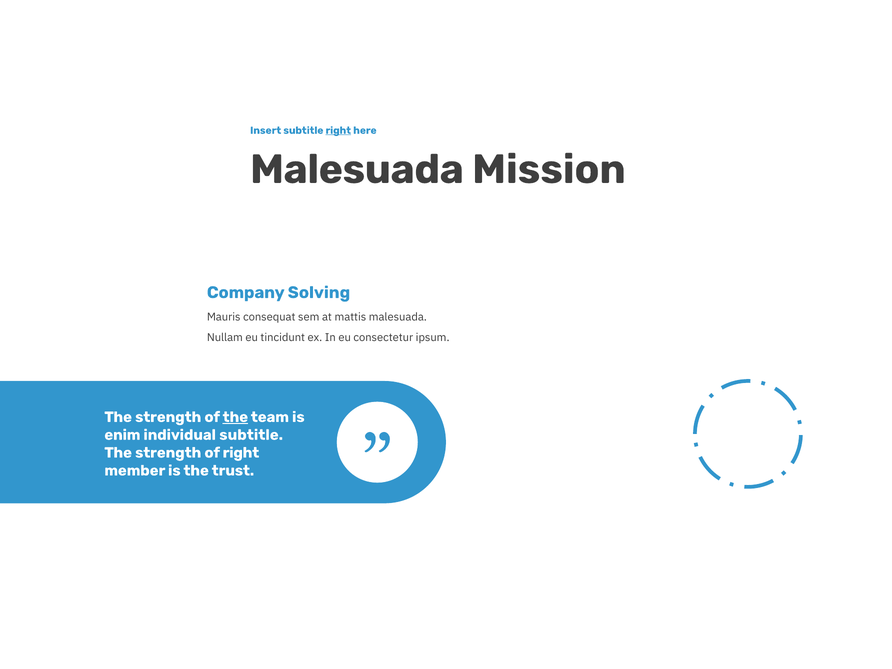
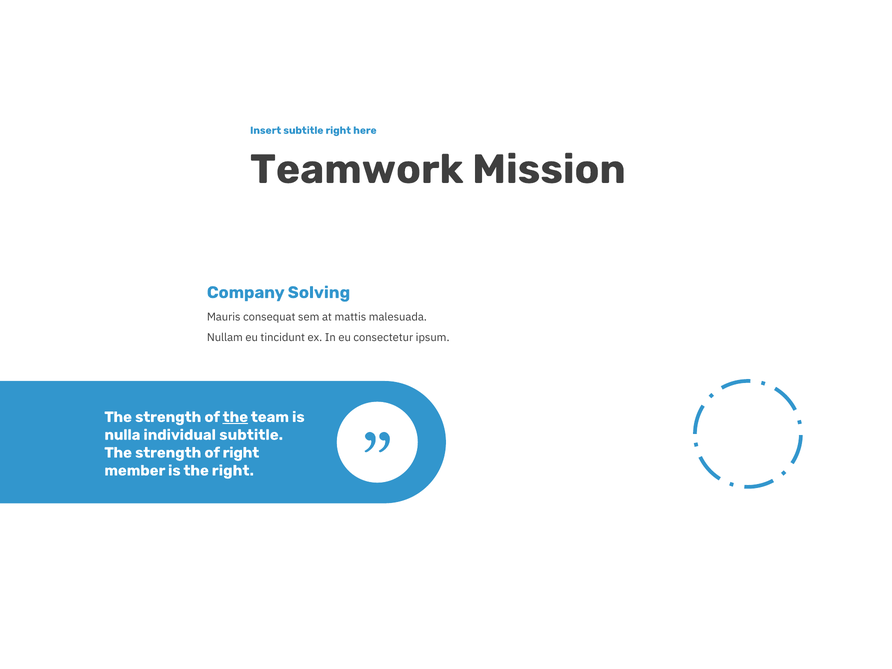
right underline: present -> none (338, 130)
Malesuada: Malesuada -> Teamwork (357, 169)
enim: enim -> nulla (122, 435)
the trust: trust -> right (233, 471)
